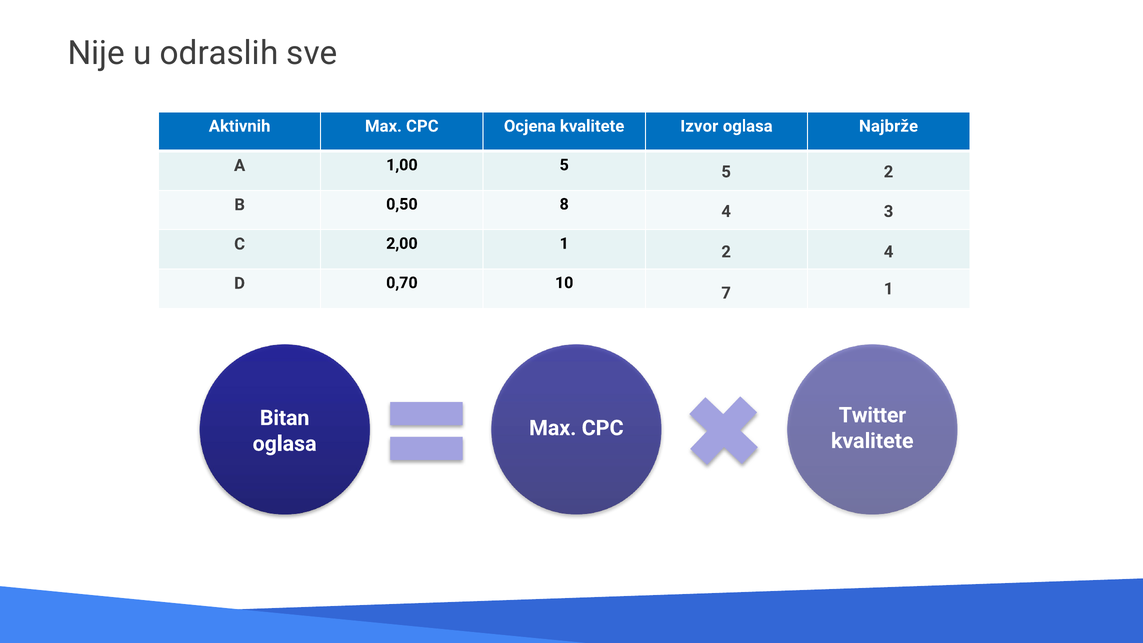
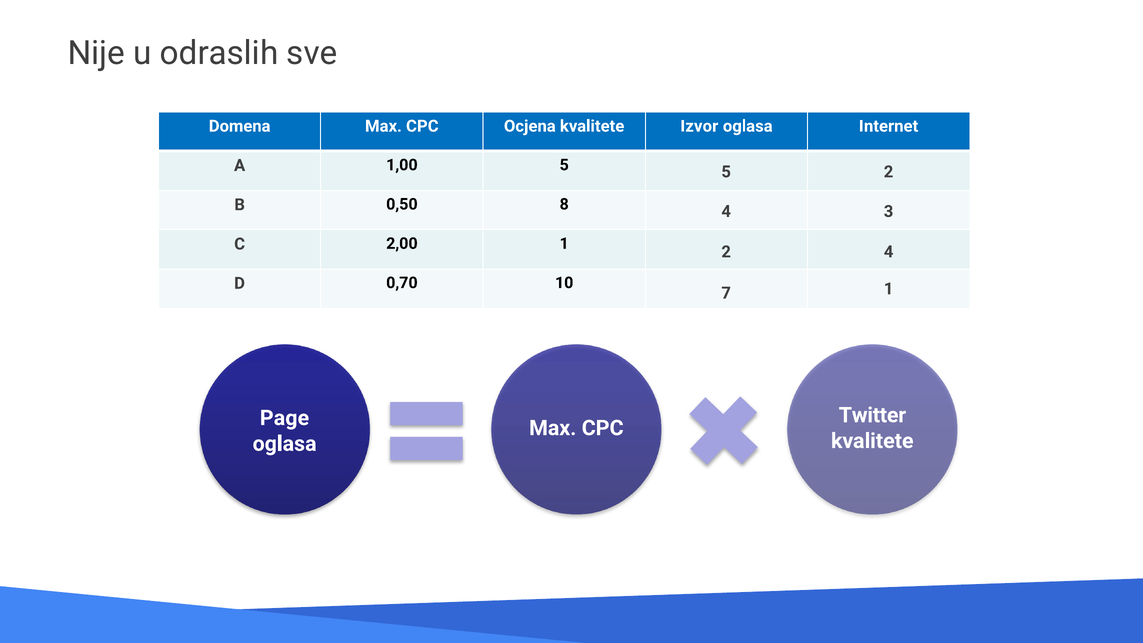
Aktivnih: Aktivnih -> Domena (240, 126)
Najbrže: Najbrže -> Internet (889, 126)
Bitan: Bitan -> Page (285, 418)
